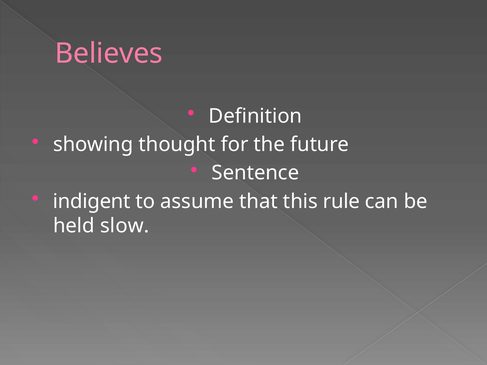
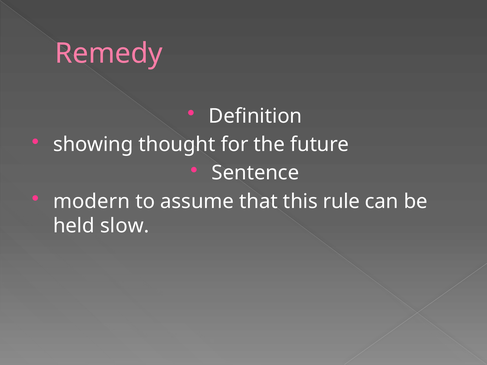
Believes: Believes -> Remedy (109, 53)
indigent: indigent -> modern (91, 202)
